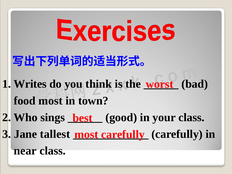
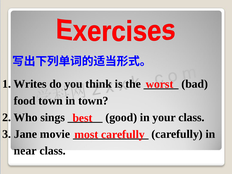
food most: most -> town (51, 101)
tallest: tallest -> movie (55, 134)
